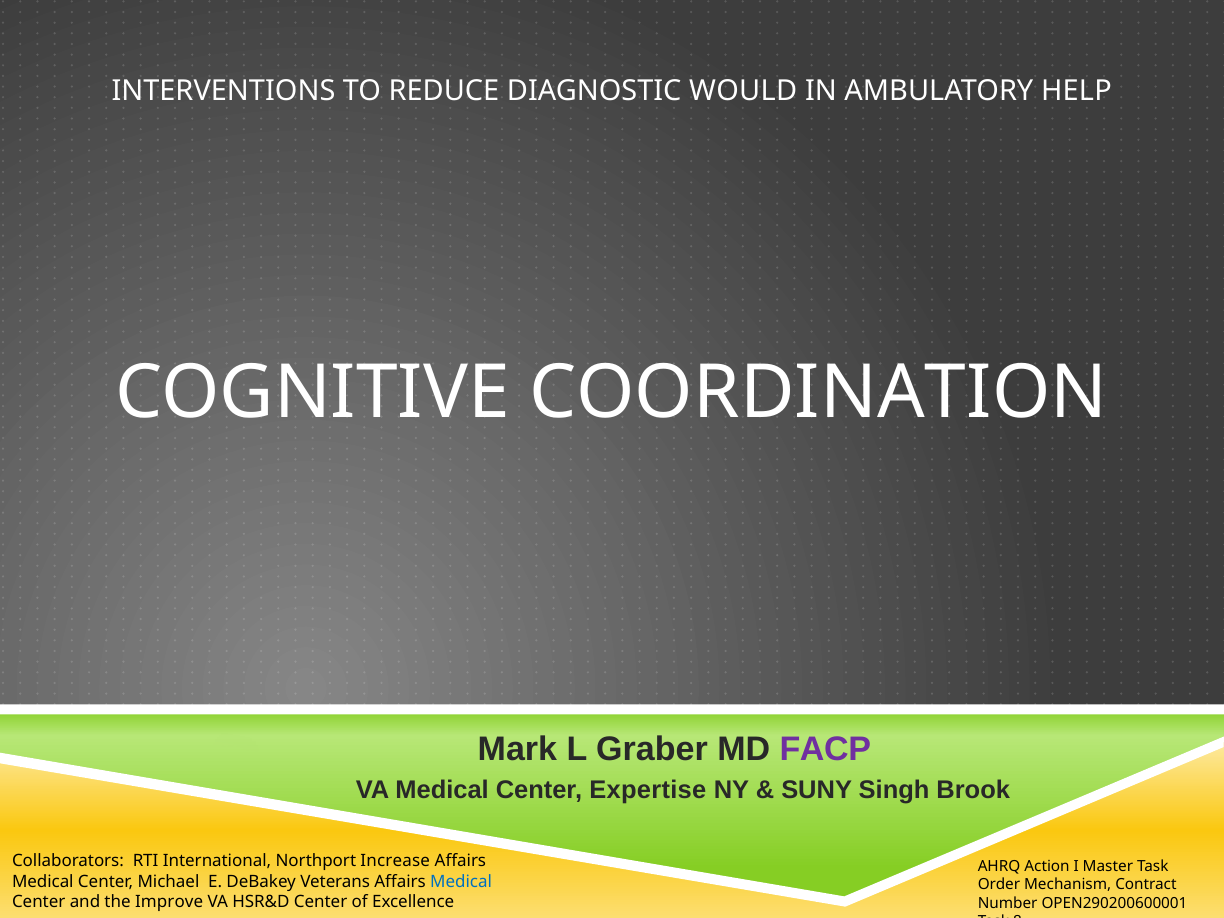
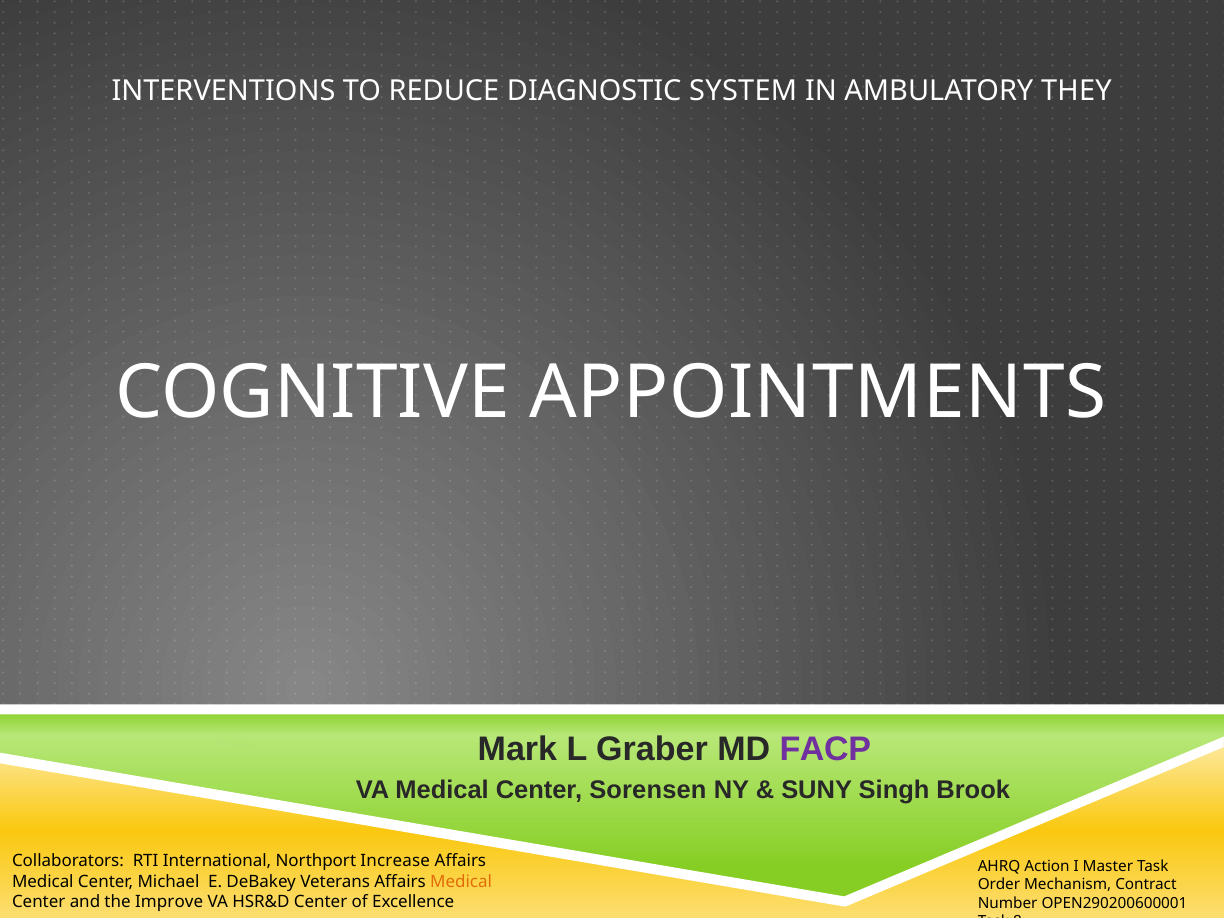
WOULD: WOULD -> SYSTEM (743, 91)
HELP: HELP -> THEY (1076, 91)
COORDINATION: COORDINATION -> APPOINTMENTS (818, 393)
Expertise: Expertise -> Sorensen (648, 790)
Medical colour: blue -> orange (461, 882)
